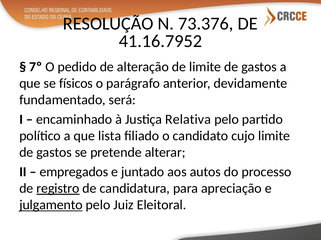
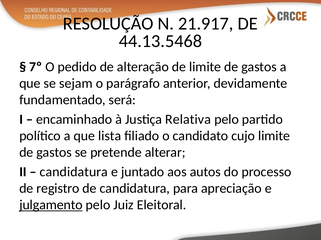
73.376: 73.376 -> 21.917 (206, 24)
41.16.7952: 41.16.7952 -> 44.13.5468 (160, 41)
físicos: físicos -> sejam (76, 84)
empregados: empregados -> candidatura (74, 172)
registro underline: present -> none (58, 189)
